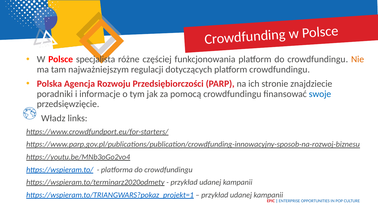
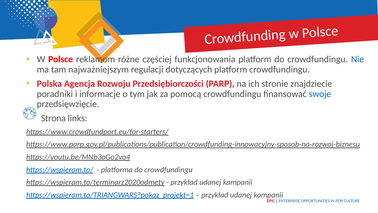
specjalista: specjalista -> reklamom (96, 59)
Nie colour: orange -> blue (358, 59)
Władz: Władz -> Strona (53, 118)
